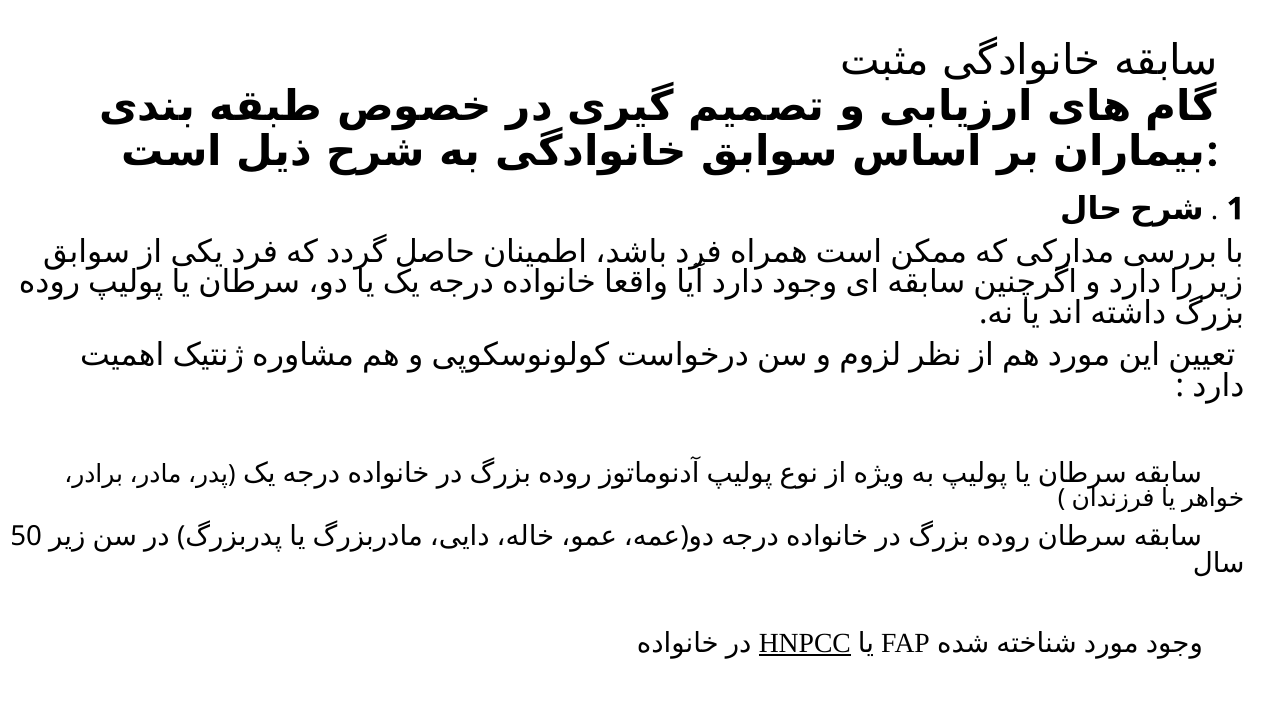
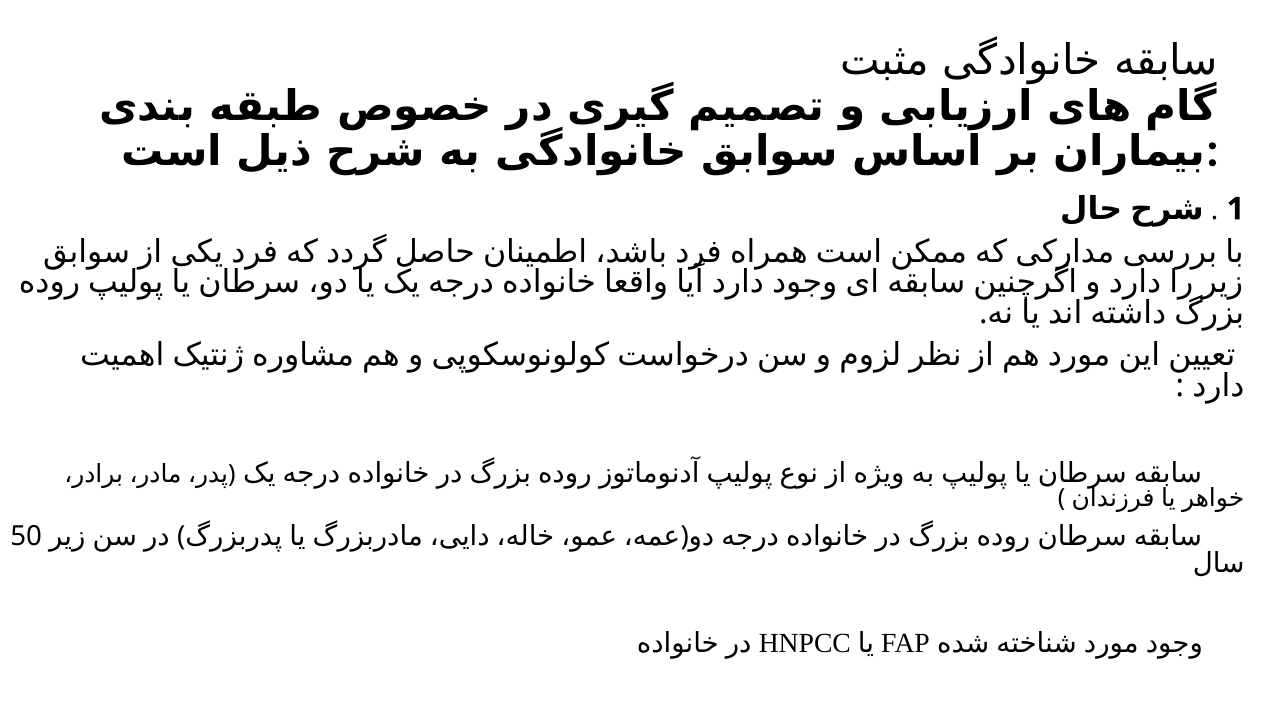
HNPCC underline: present -> none (805, 643)
